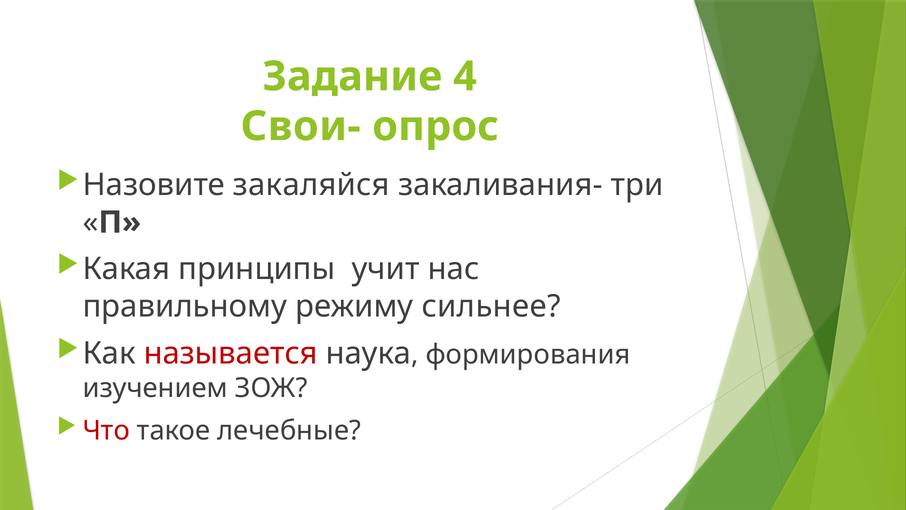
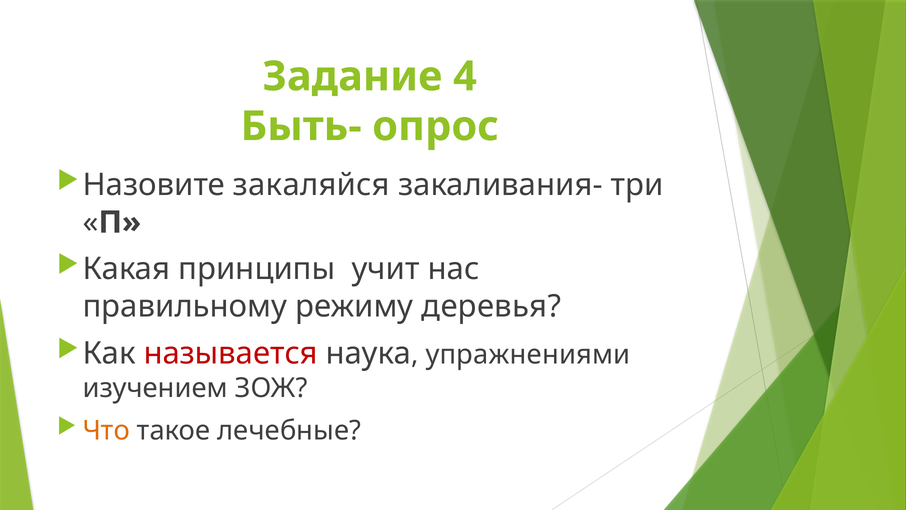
Свои-: Свои- -> Быть- (301, 126)
сильнее: сильнее -> деревья (491, 306)
формирования: формирования -> упражнениями (528, 354)
Что colour: red -> orange (106, 430)
